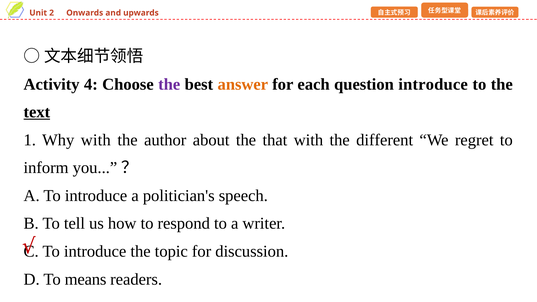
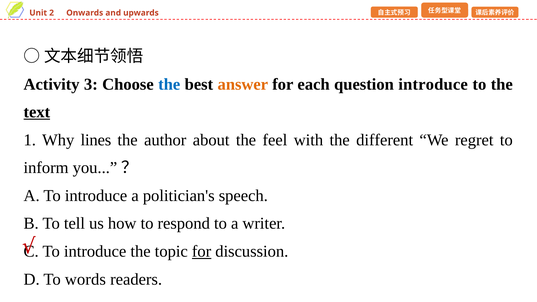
4: 4 -> 3 (91, 84)
the colour: purple -> blue (169, 84)
Why with: with -> lines (96, 140)
that: that -> feel (275, 140)
for underline: none -> present (202, 251)
means: means -> words (85, 279)
